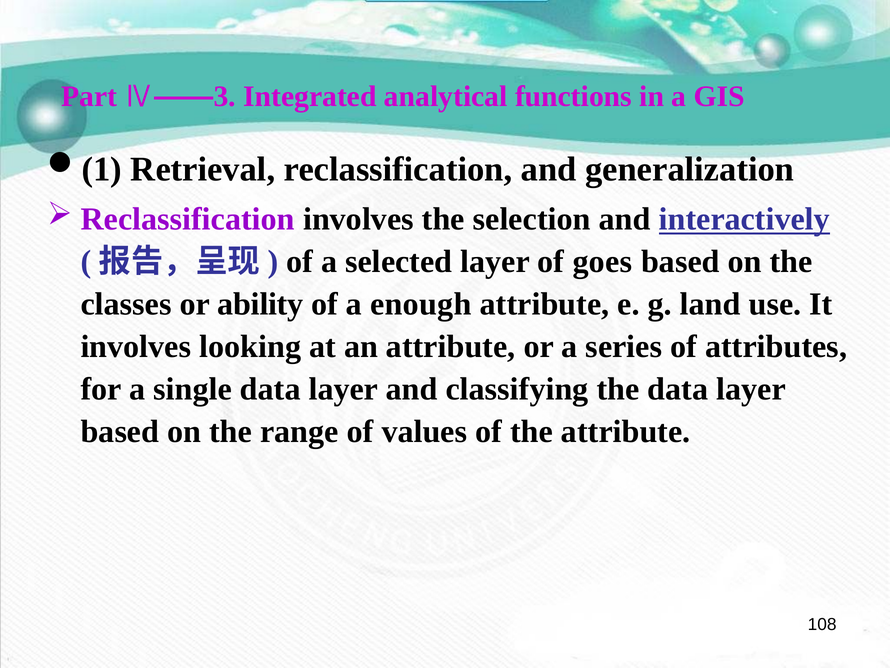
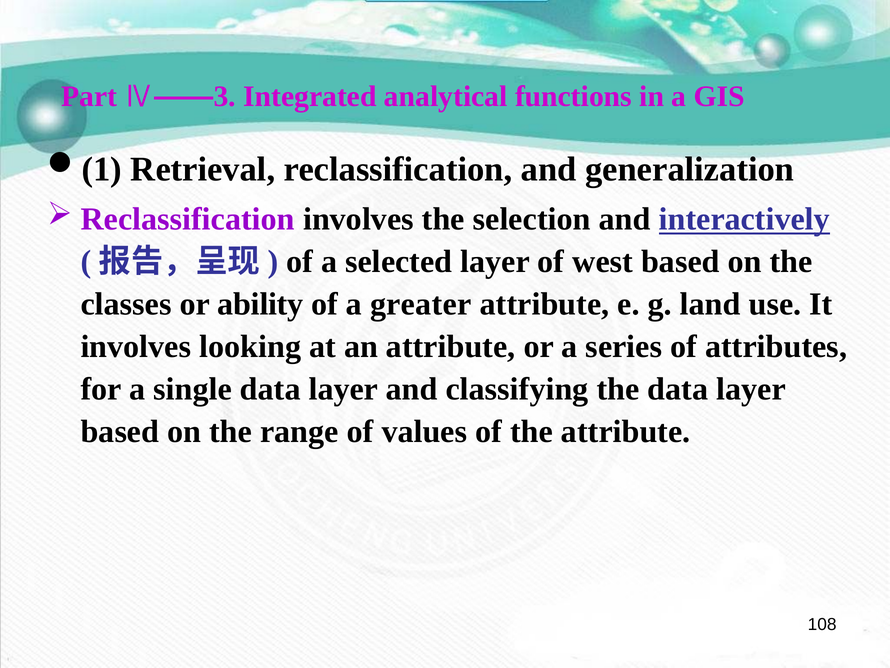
goes: goes -> west (603, 262)
enough: enough -> greater (421, 304)
